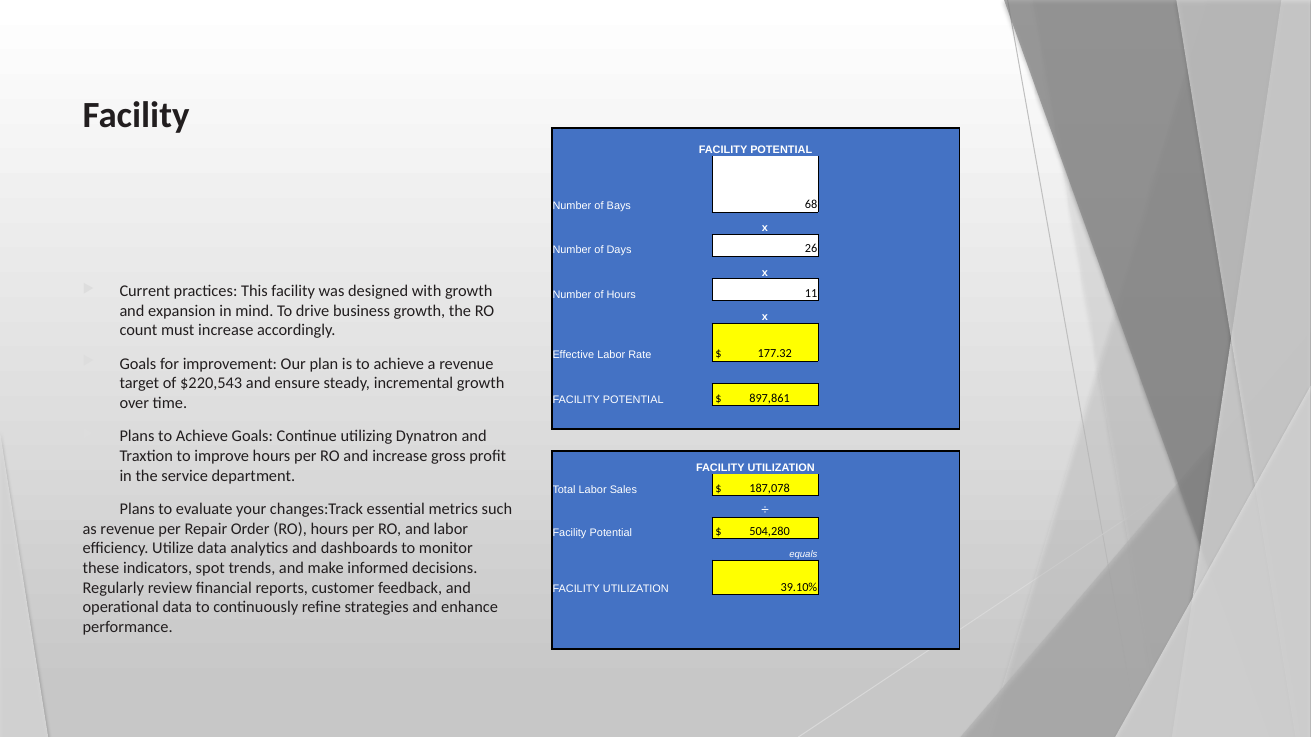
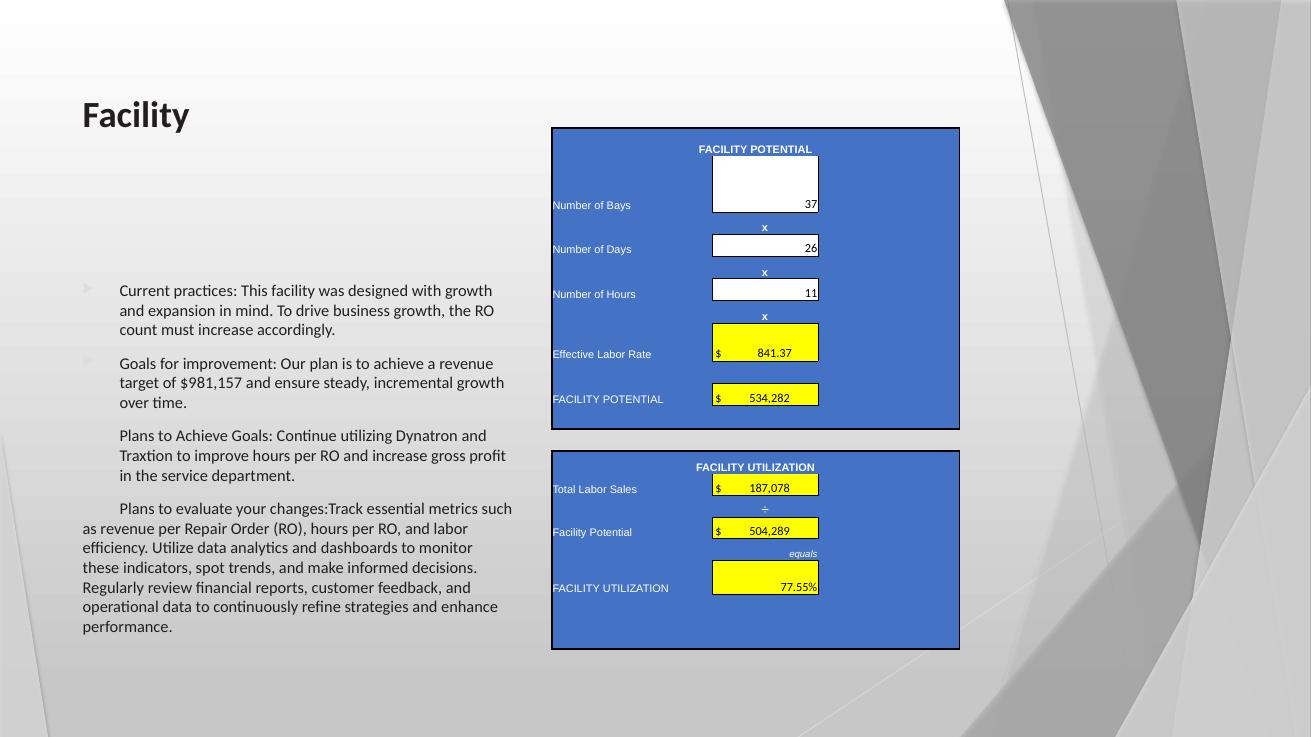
68: 68 -> 37 (811, 205)
177.32: 177.32 -> 841.37 (775, 354)
$220,543: $220,543 -> $981,157 (211, 384)
897,861: 897,861 -> 534,282 (770, 398)
504,280: 504,280 -> 504,289 (770, 532)
39.10%: 39.10% -> 77.55% (799, 588)
